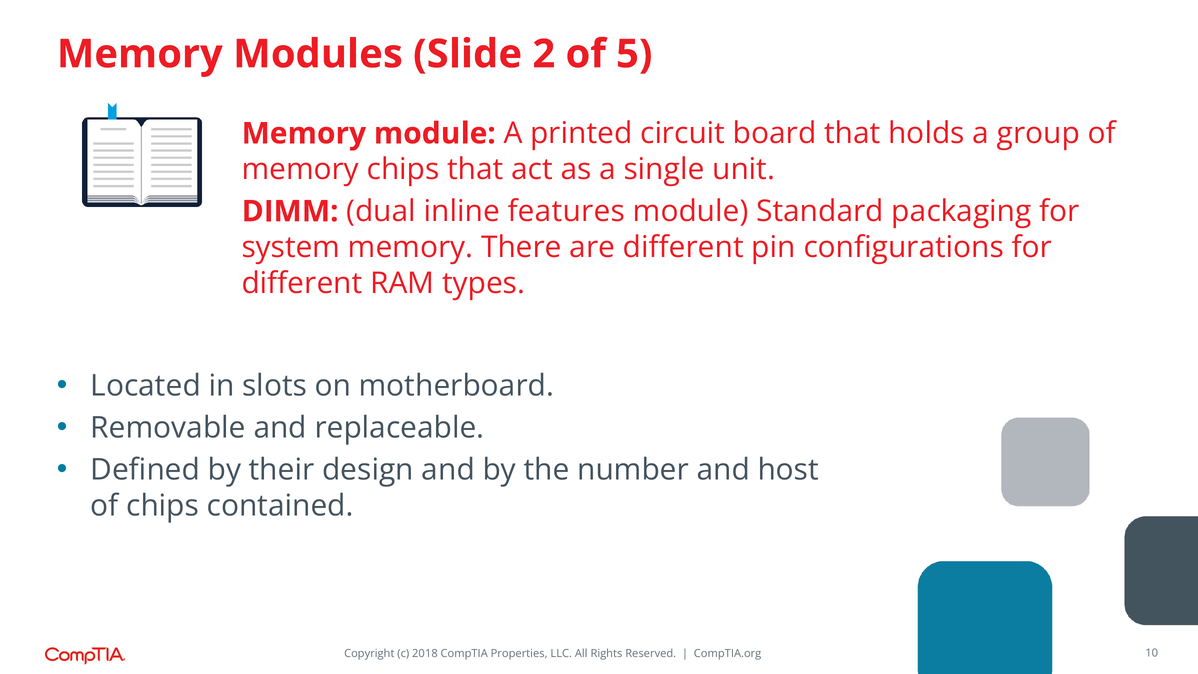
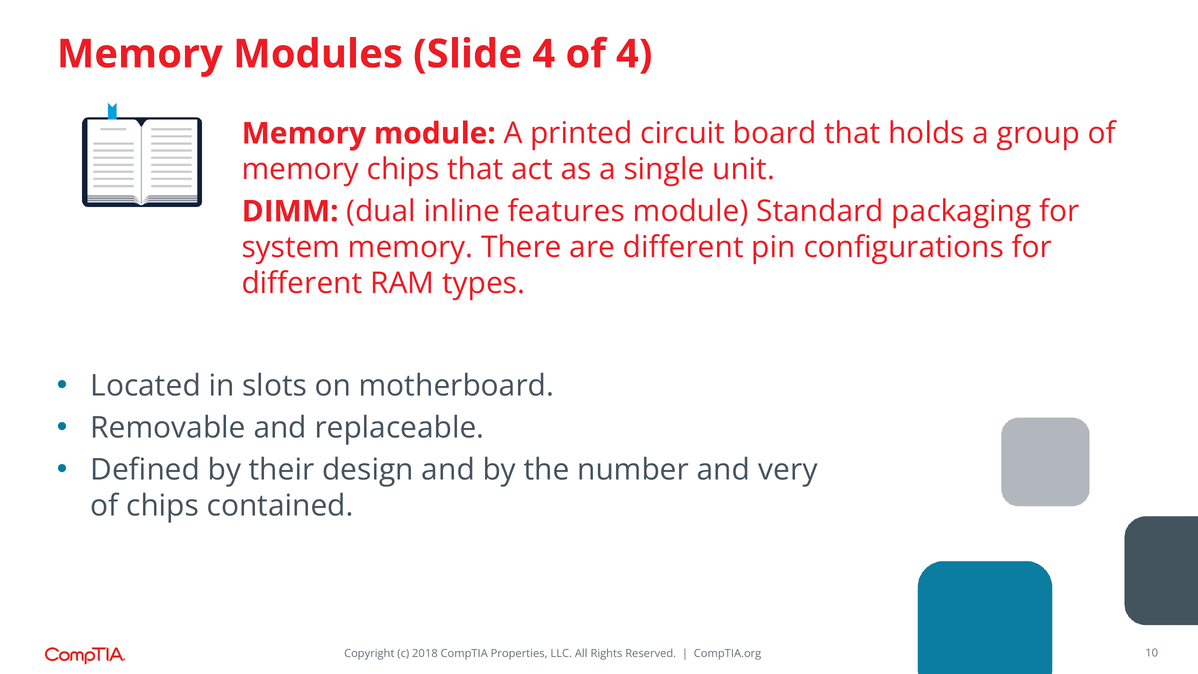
Slide 2: 2 -> 4 (544, 54)
of 5: 5 -> 4 (634, 54)
host: host -> very (788, 470)
